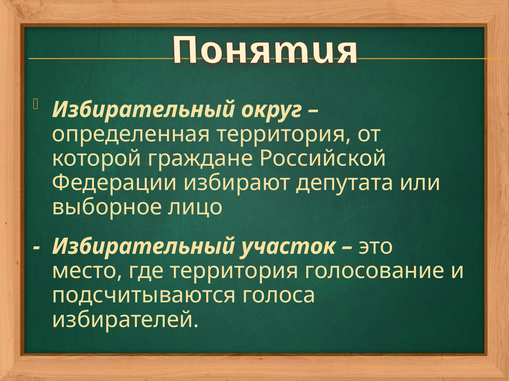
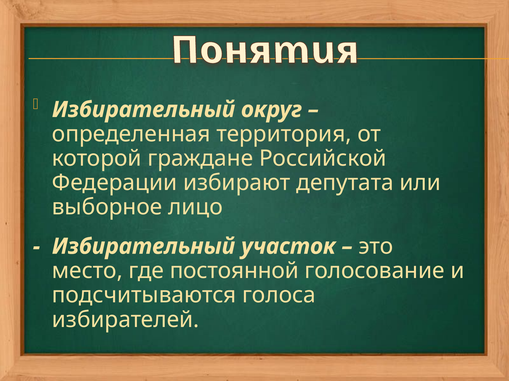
где территория: территория -> постоянной (234, 271)
